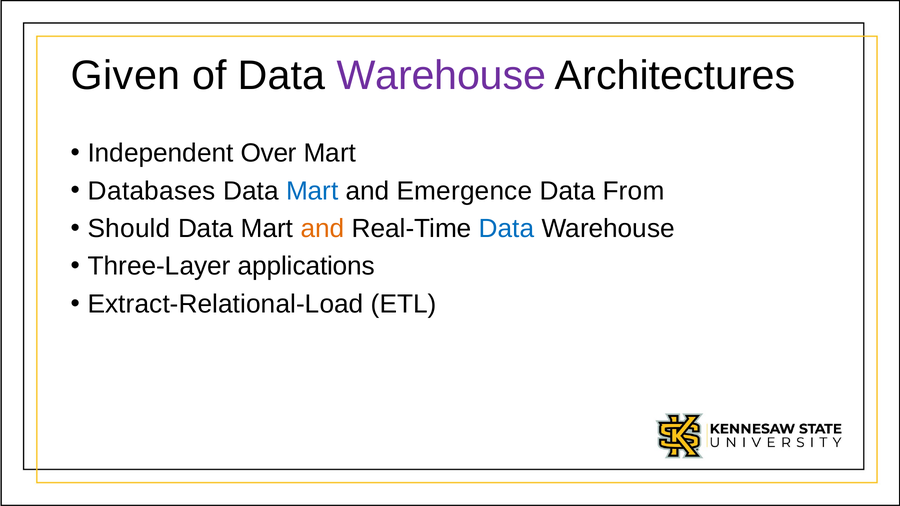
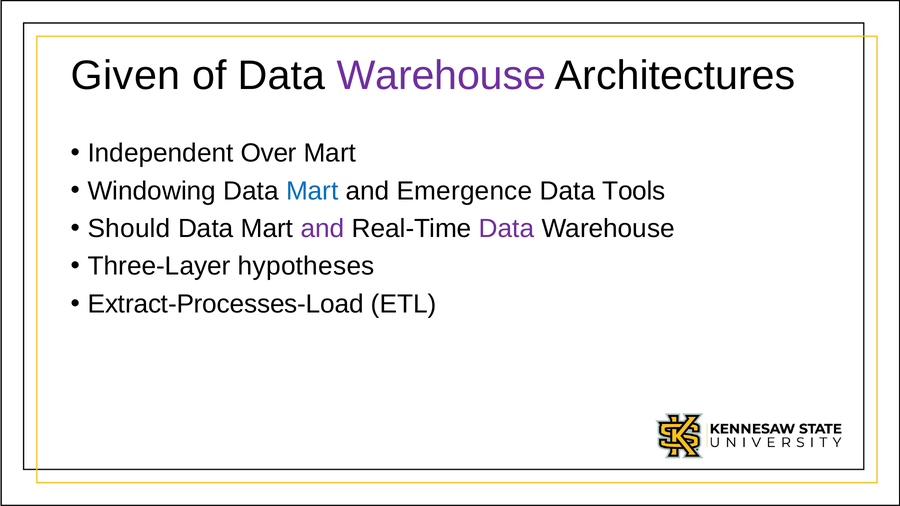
Databases: Databases -> Windowing (152, 191)
From: From -> Tools (634, 191)
and colour: orange -> purple (322, 229)
Data colour: blue -> purple (507, 229)
applications: applications -> hypotheses (306, 266)
Extract-Relational-Load: Extract-Relational-Load -> Extract-Processes-Load (226, 304)
